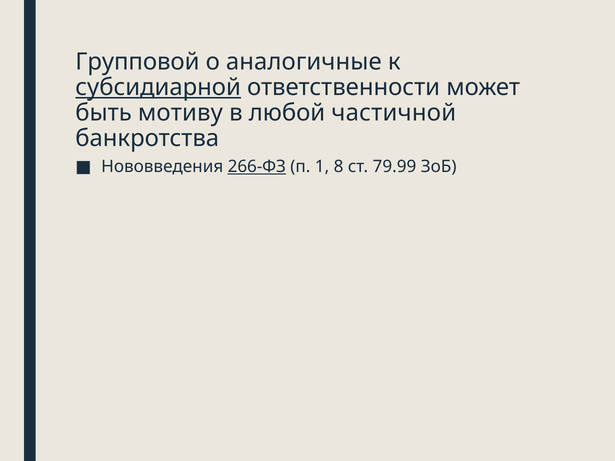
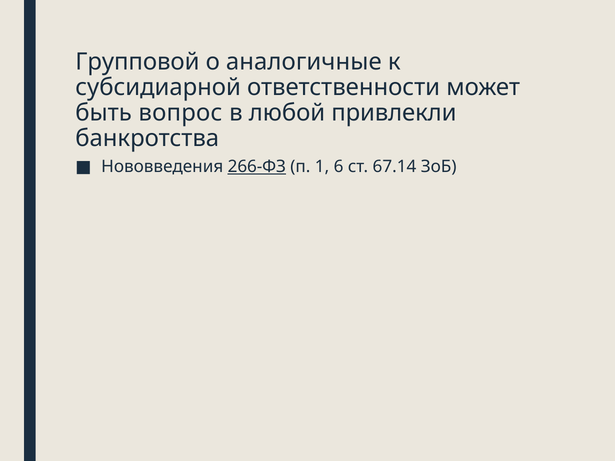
субсидиарной underline: present -> none (158, 87)
мотиву: мотиву -> вопрос (180, 113)
частичной: частичной -> привлекли (394, 113)
8: 8 -> 6 (339, 167)
79.99: 79.99 -> 67.14 (394, 167)
